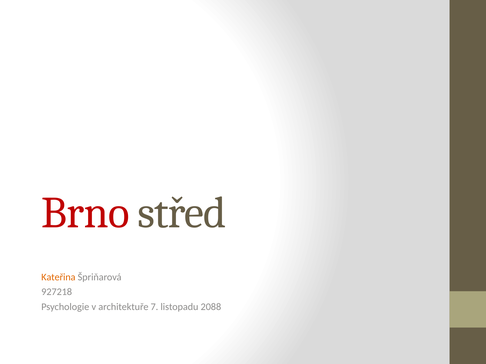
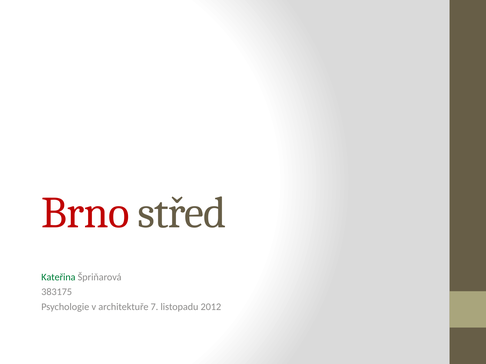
Kateřina colour: orange -> green (58, 277)
927218: 927218 -> 383175 (57, 292)
2088: 2088 -> 2012 (211, 307)
